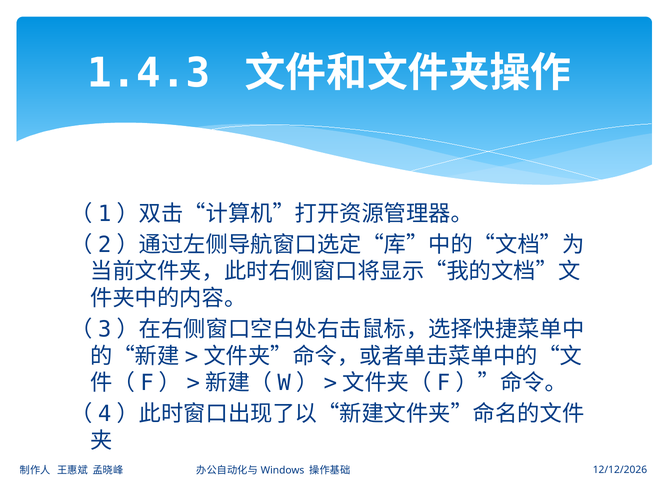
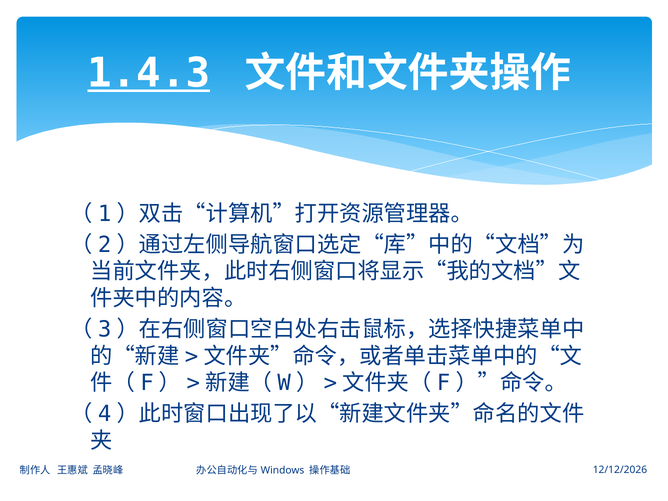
1.4.3 underline: none -> present (149, 73)
